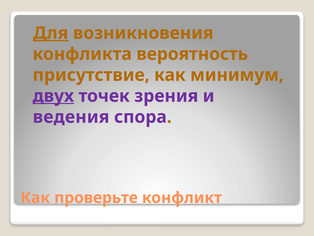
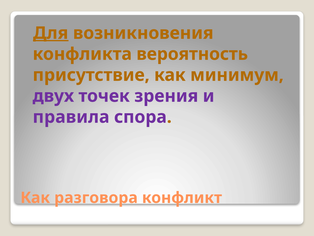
двух underline: present -> none (53, 96)
ведения: ведения -> правила (71, 117)
проверьте: проверьте -> разговора (96, 197)
